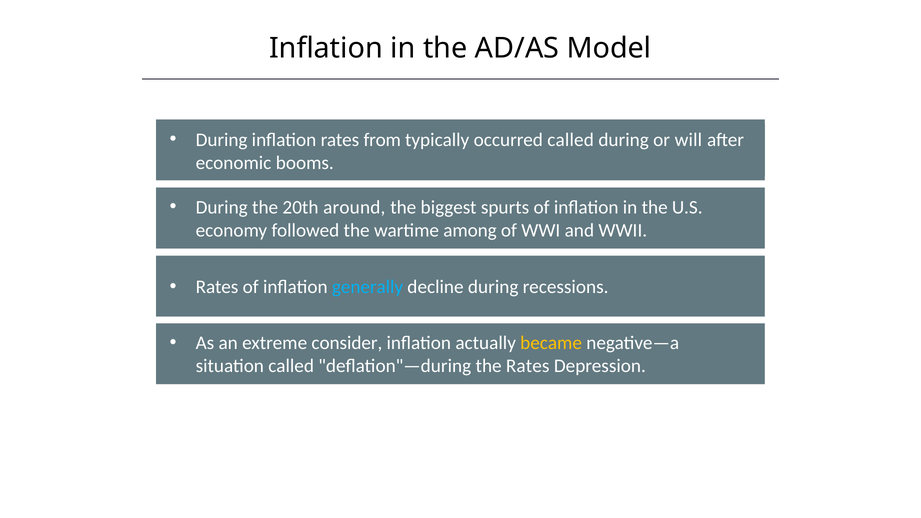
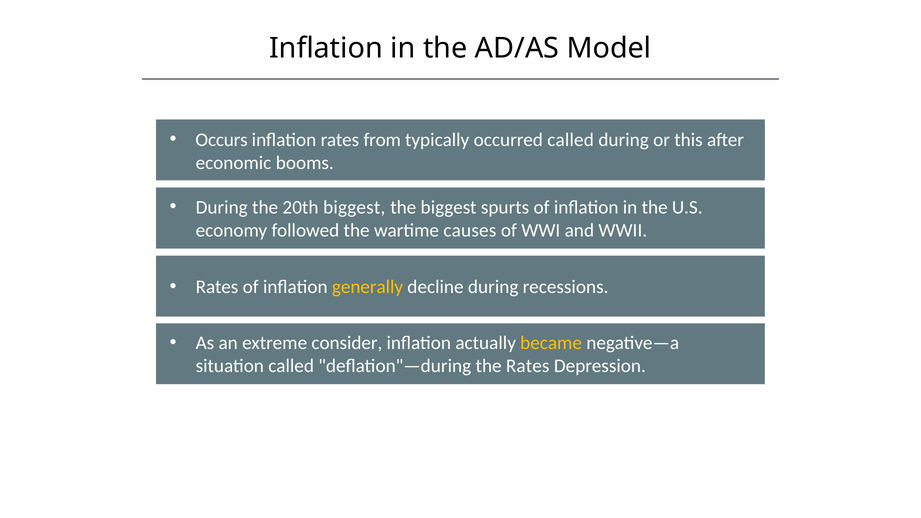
During: During -> Occurs (222, 140)
will: will -> this (688, 140)
20th around: around -> biggest (354, 207)
among: among -> causes (470, 230)
generally colour: light blue -> yellow (368, 287)
